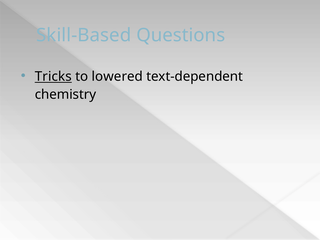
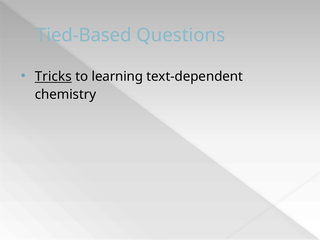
Skill-Based: Skill-Based -> Tied-Based (84, 35)
lowered: lowered -> learning (117, 76)
